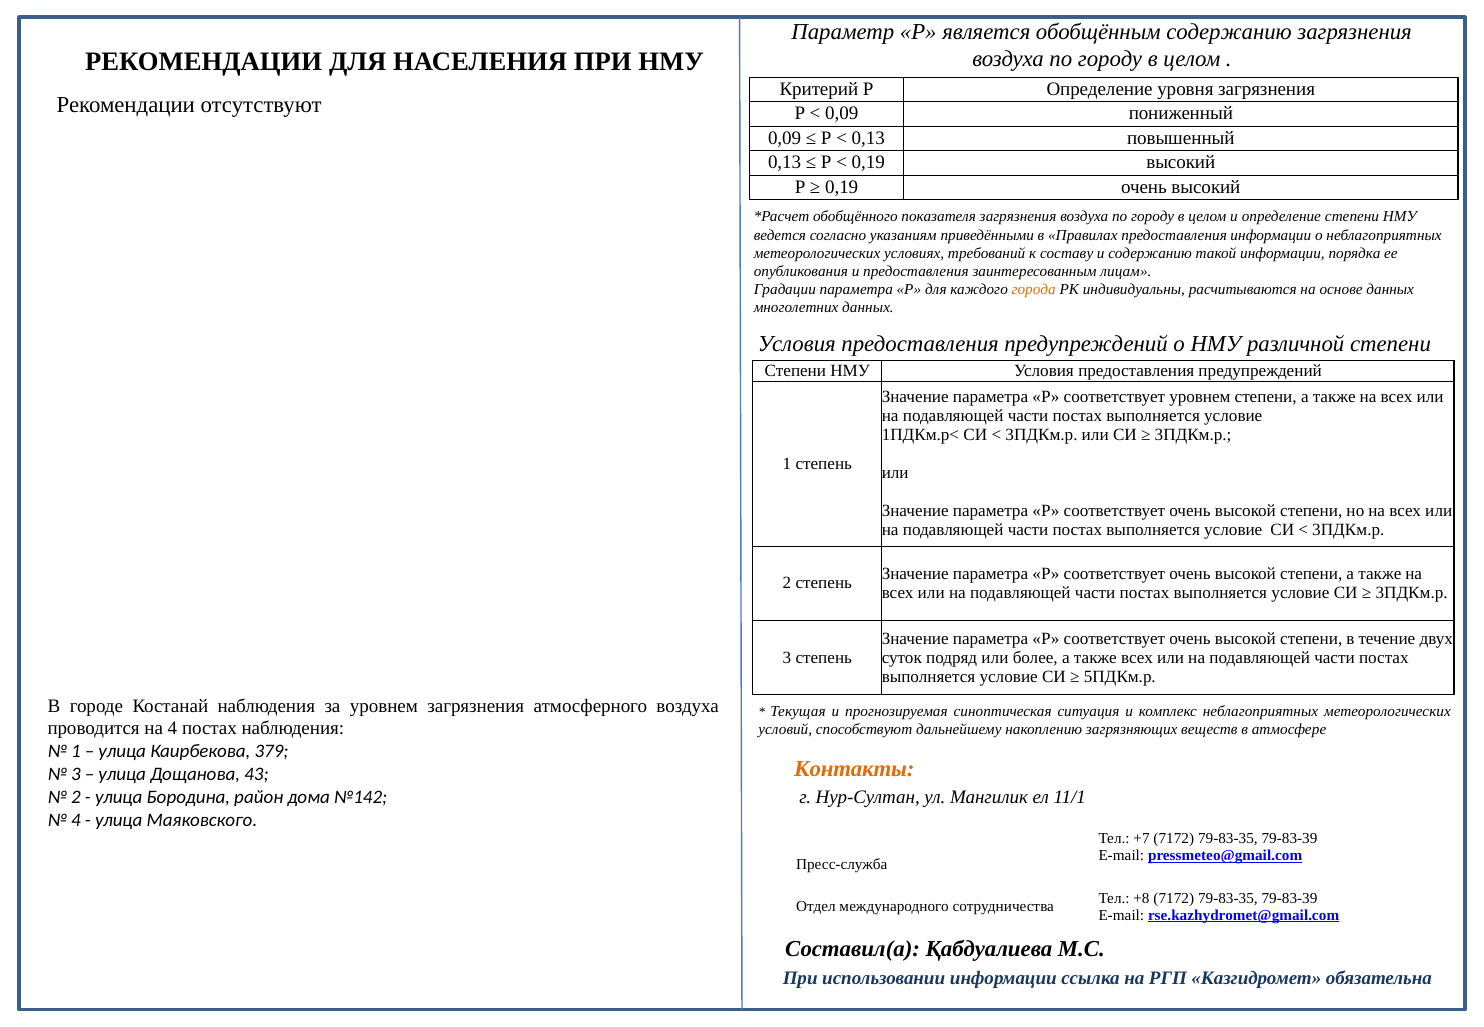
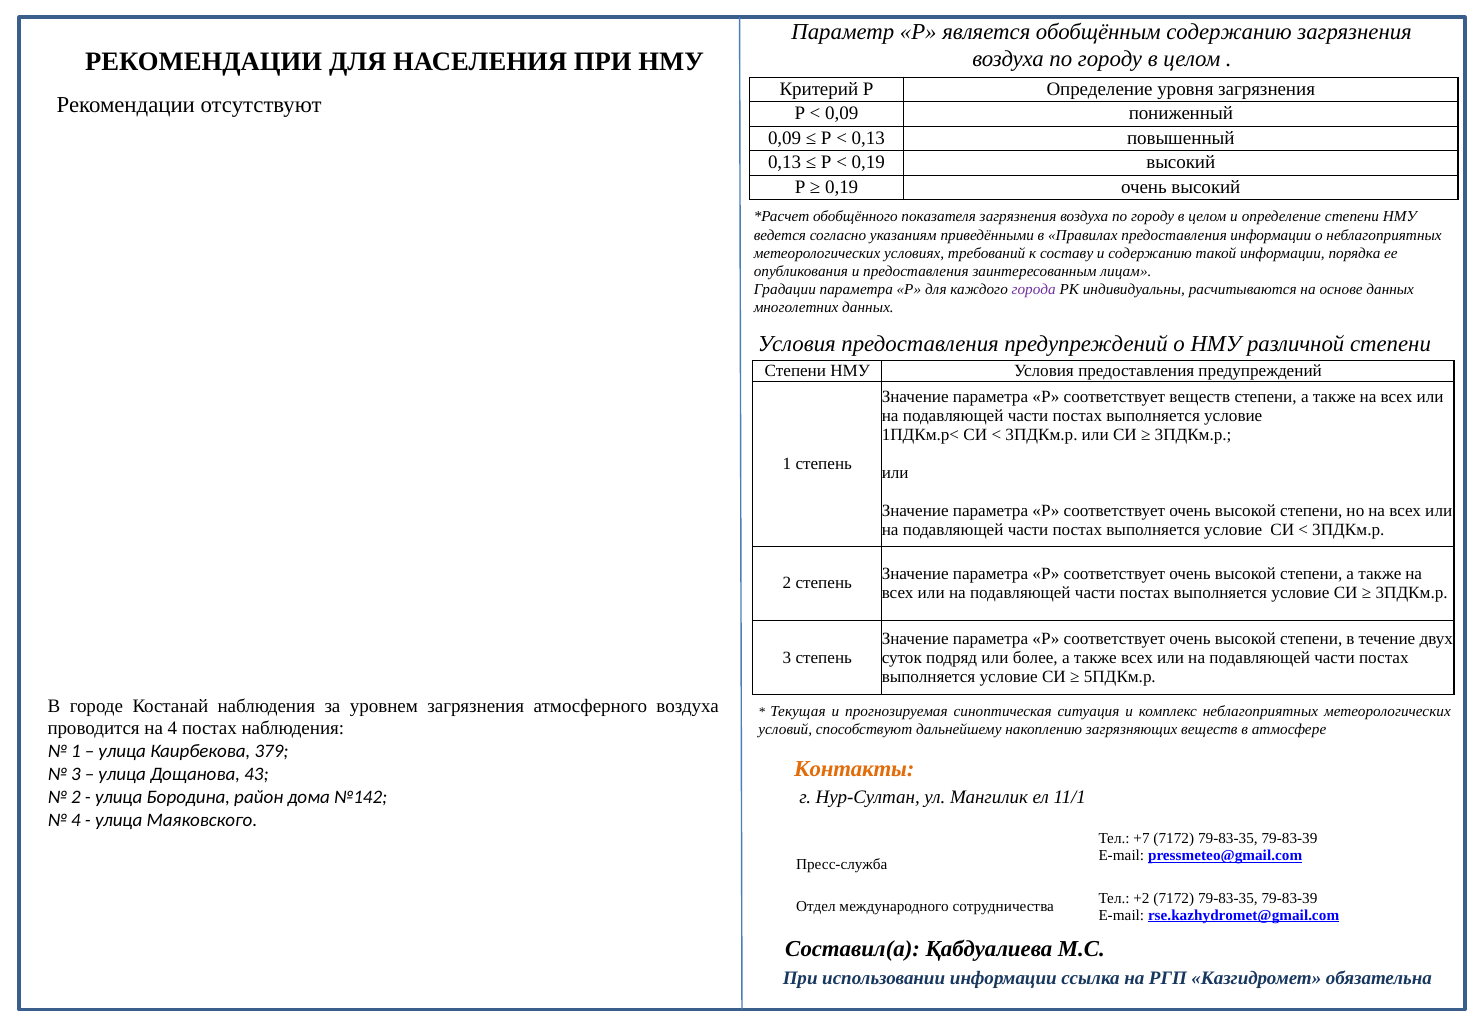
города colour: orange -> purple (1034, 290)
соответствует уровнем: уровнем -> веществ (1200, 397)
+8: +8 -> +2 (1141, 899)
